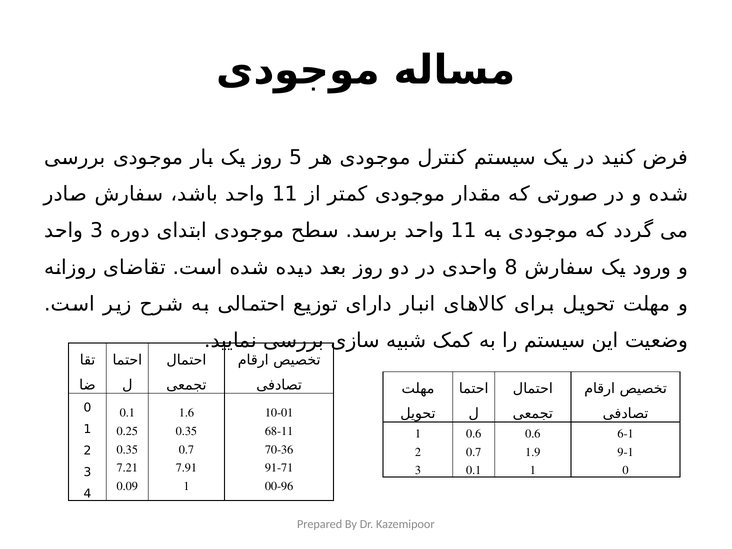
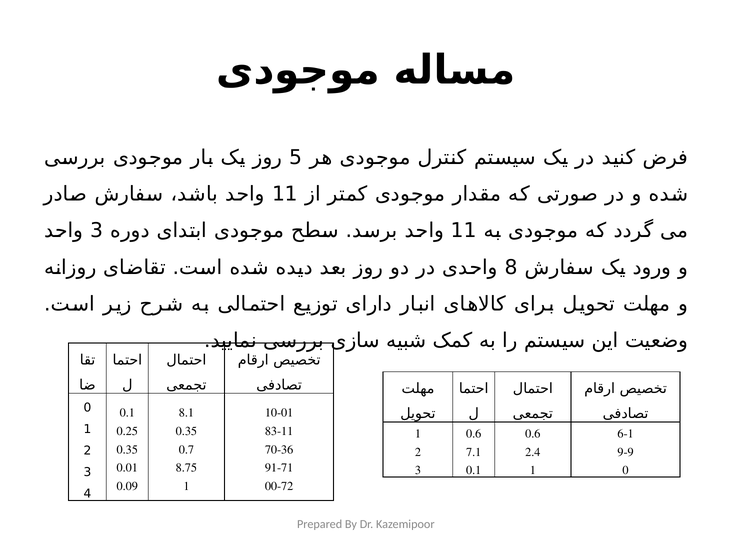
1.6: 1.6 -> 8.1 (186, 413)
68-11: 68-11 -> 83-11 (279, 431)
0.7: 0.7 -> 7.1 (474, 452)
1.9: 1.9 -> 2.4 (533, 452)
9-1: 9-1 -> 9-9 (626, 452)
7.21: 7.21 -> 0.01 (127, 468)
7.91: 7.91 -> 8.75 (186, 468)
00-96: 00-96 -> 00-72 (279, 486)
